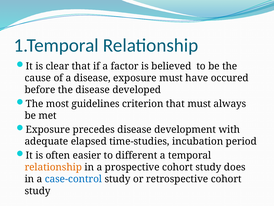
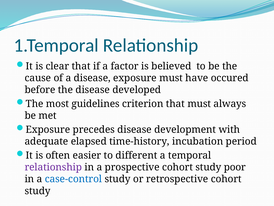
time-studies: time-studies -> time-history (139, 141)
relationship colour: orange -> purple (53, 167)
does: does -> poor (235, 167)
